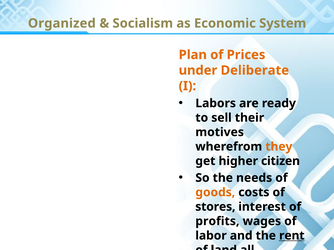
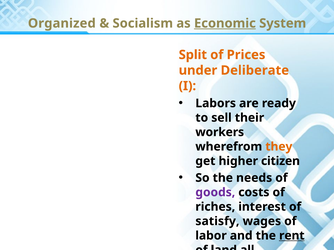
Economic underline: none -> present (225, 23)
Plan: Plan -> Split (193, 55)
motives: motives -> workers (220, 132)
goods colour: orange -> purple (215, 193)
stores: stores -> riches (215, 207)
profits: profits -> satisfy (217, 222)
